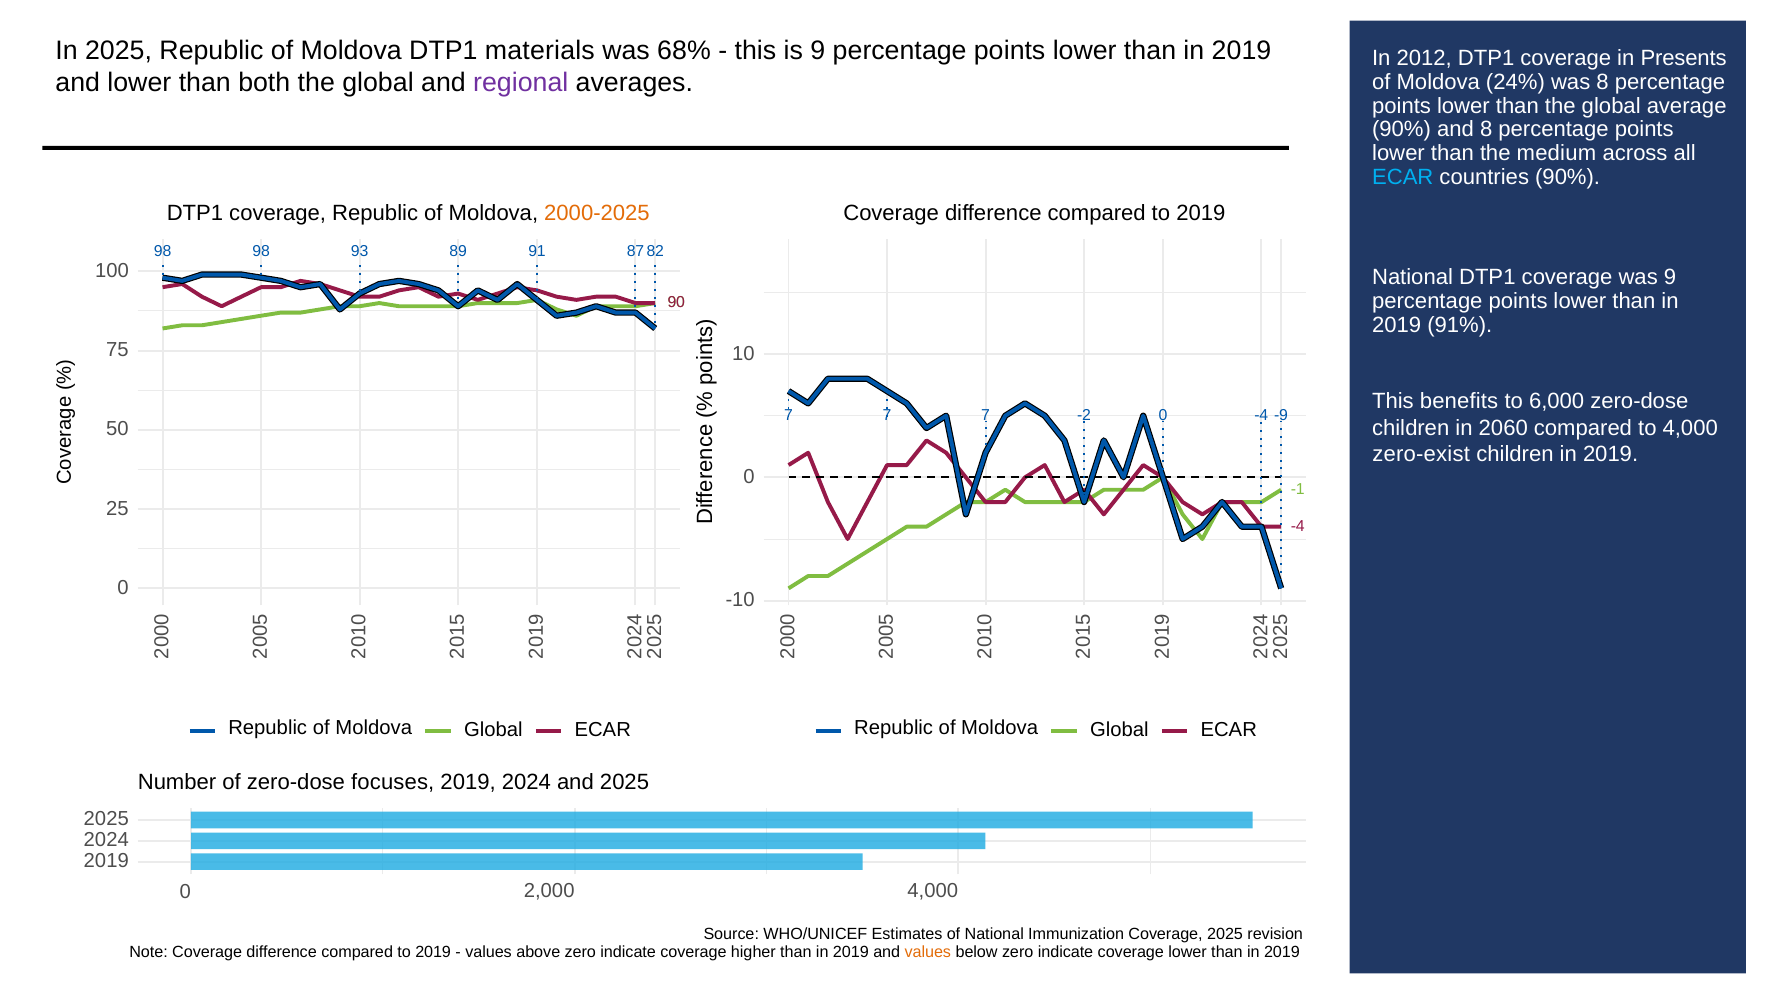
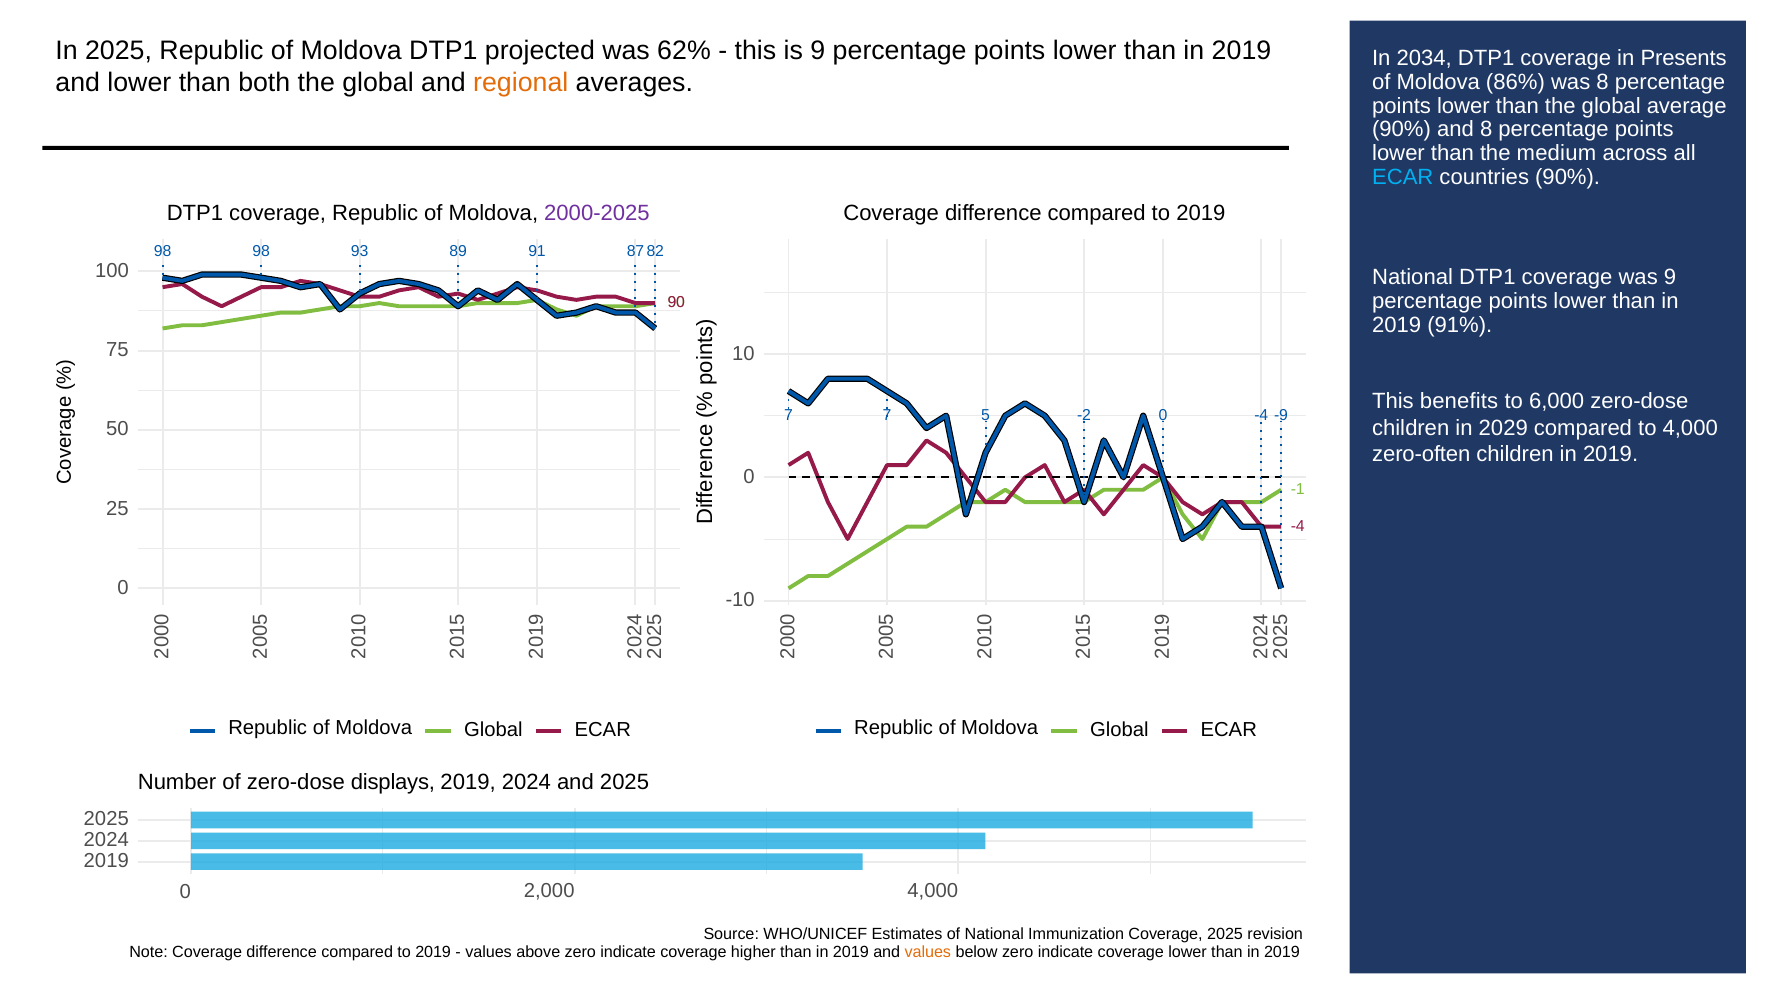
materials: materials -> projected (540, 51)
68%: 68% -> 62% (684, 51)
2012: 2012 -> 2034 (1424, 58)
regional colour: purple -> orange (521, 83)
24%: 24% -> 86% (1515, 82)
2000-2025 colour: orange -> purple (597, 213)
7 7 7: 7 -> 5 (986, 415)
2060: 2060 -> 2029 (1503, 428)
zero-exist: zero-exist -> zero-often (1421, 455)
focuses: focuses -> displays (393, 783)
